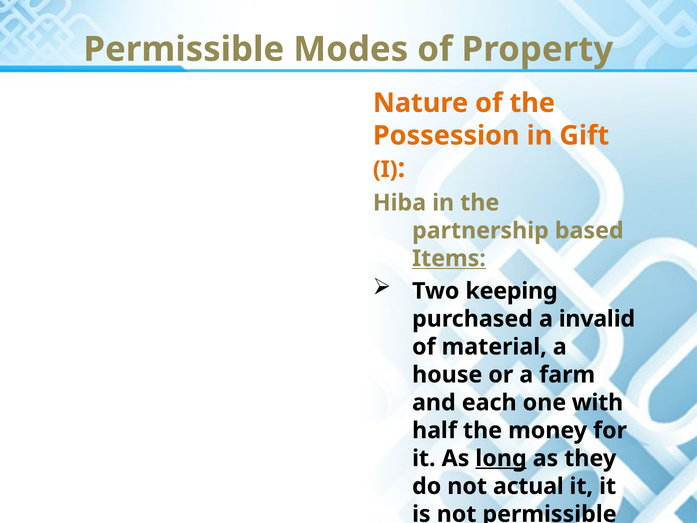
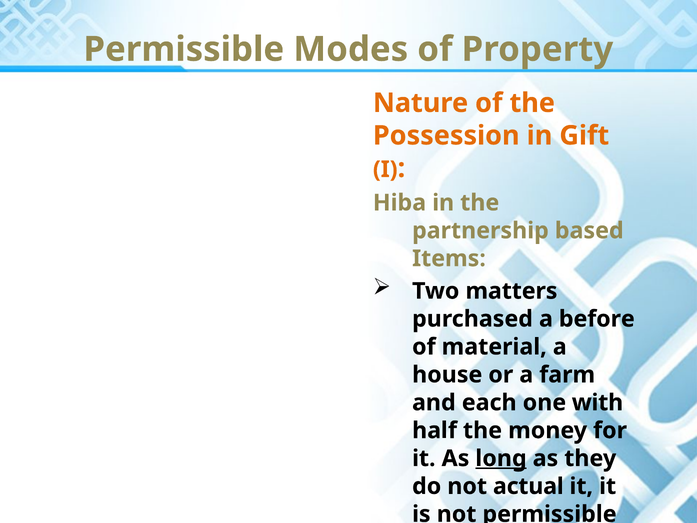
Items underline: present -> none (449, 258)
keeping: keeping -> matters (511, 291)
invalid: invalid -> before (597, 319)
